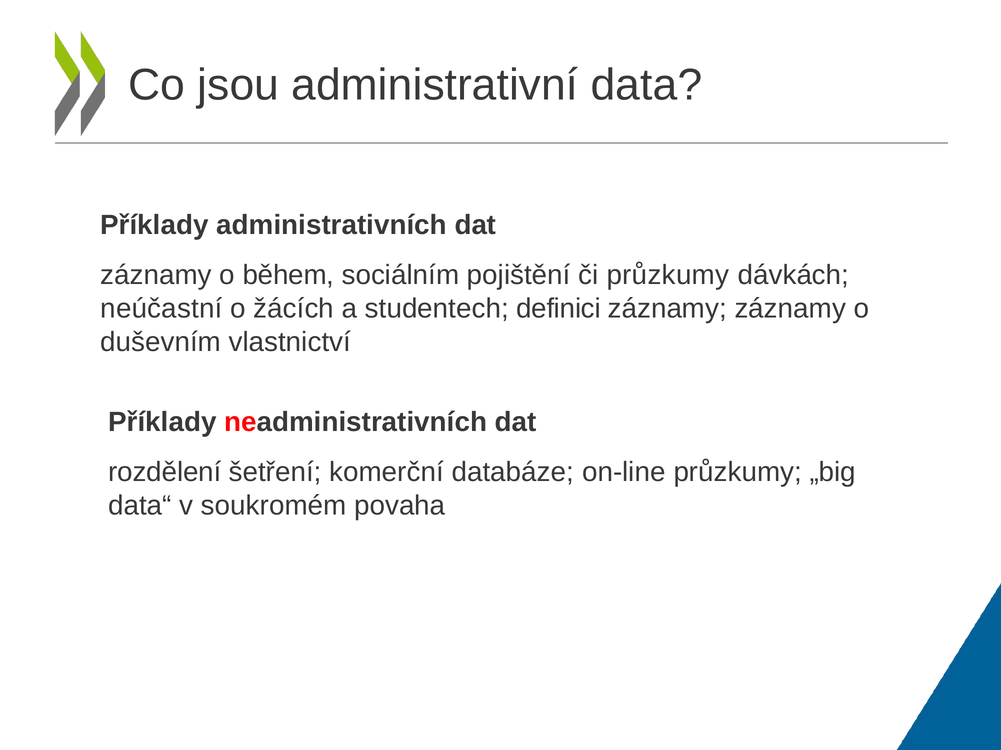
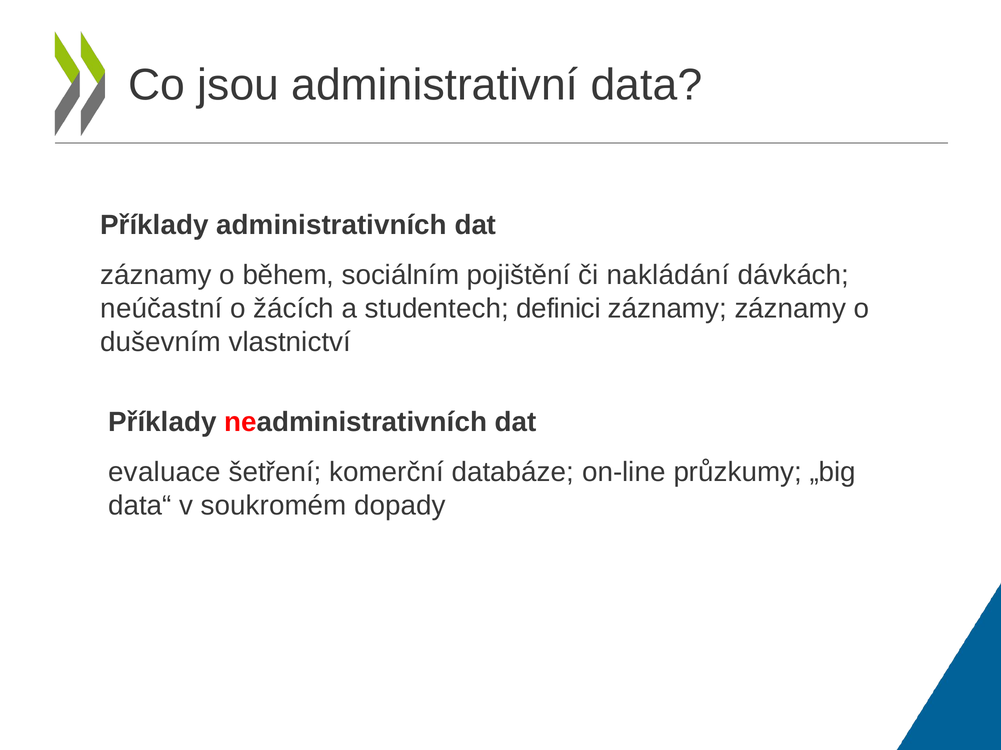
či průzkumy: průzkumy -> nakládání (668, 276)
rozdělení: rozdělení -> evaluace (165, 473)
povaha: povaha -> dopady (400, 506)
